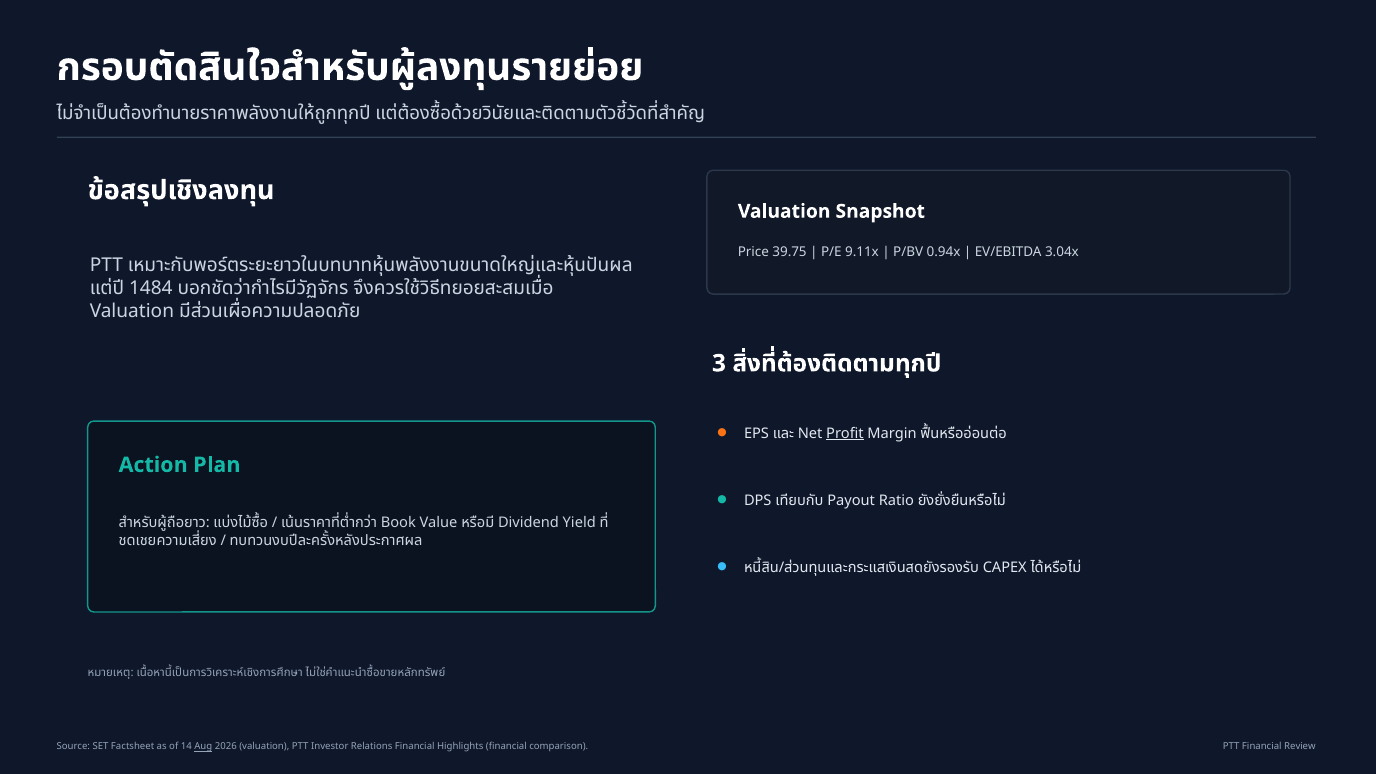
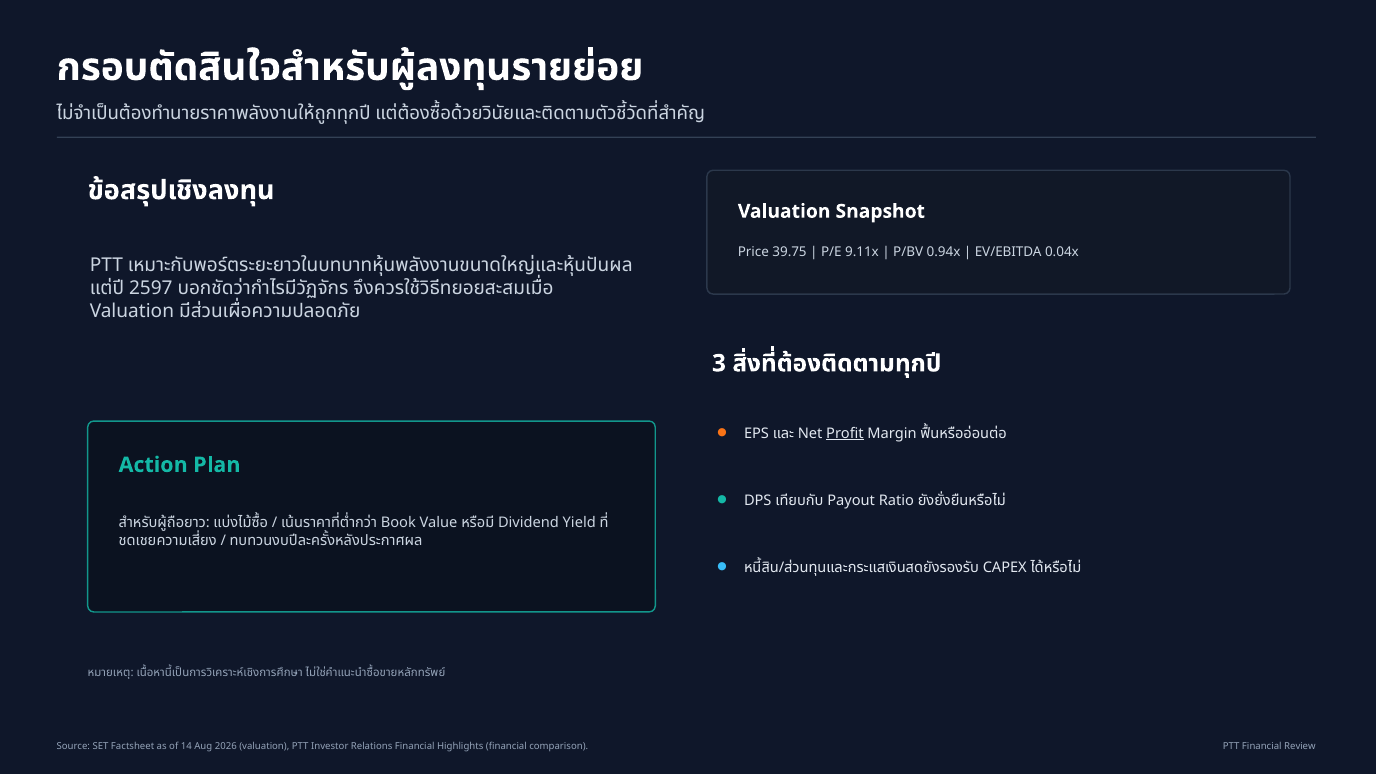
3.04x: 3.04x -> 0.04x (1062, 252)
1484: 1484 -> 2597 (151, 288)
Aug underline: present -> none (203, 747)
